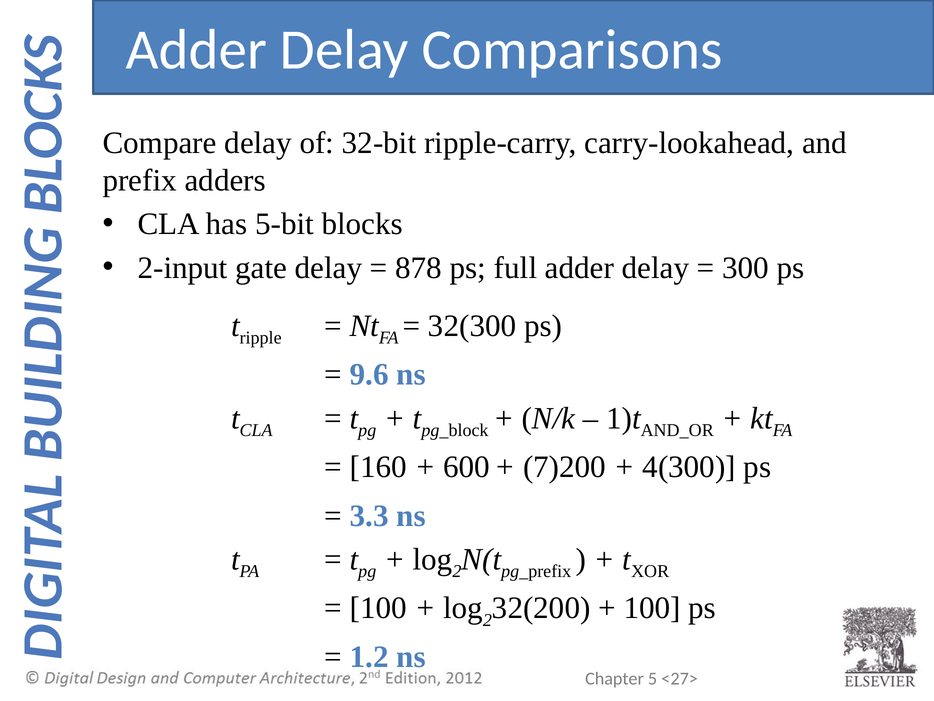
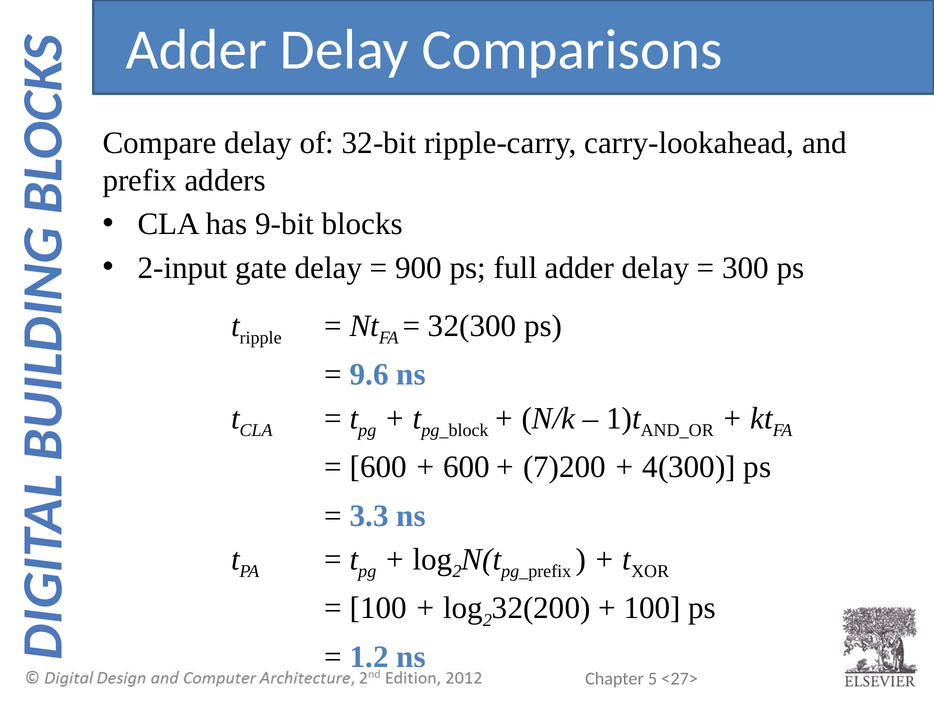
5-bit: 5-bit -> 9-bit (284, 224)
878: 878 -> 900 (419, 268)
160: 160 -> 600 (378, 467)
